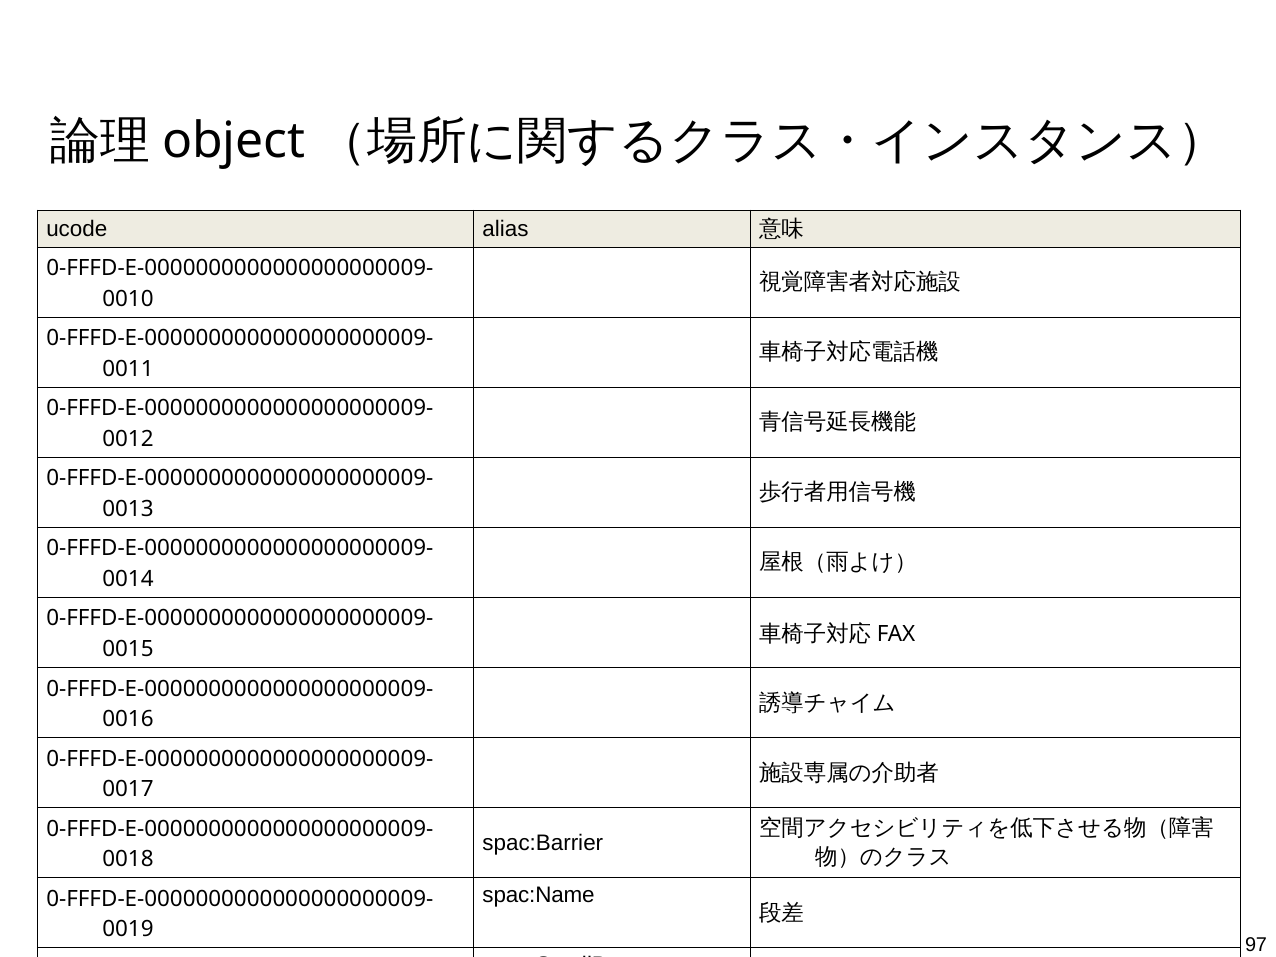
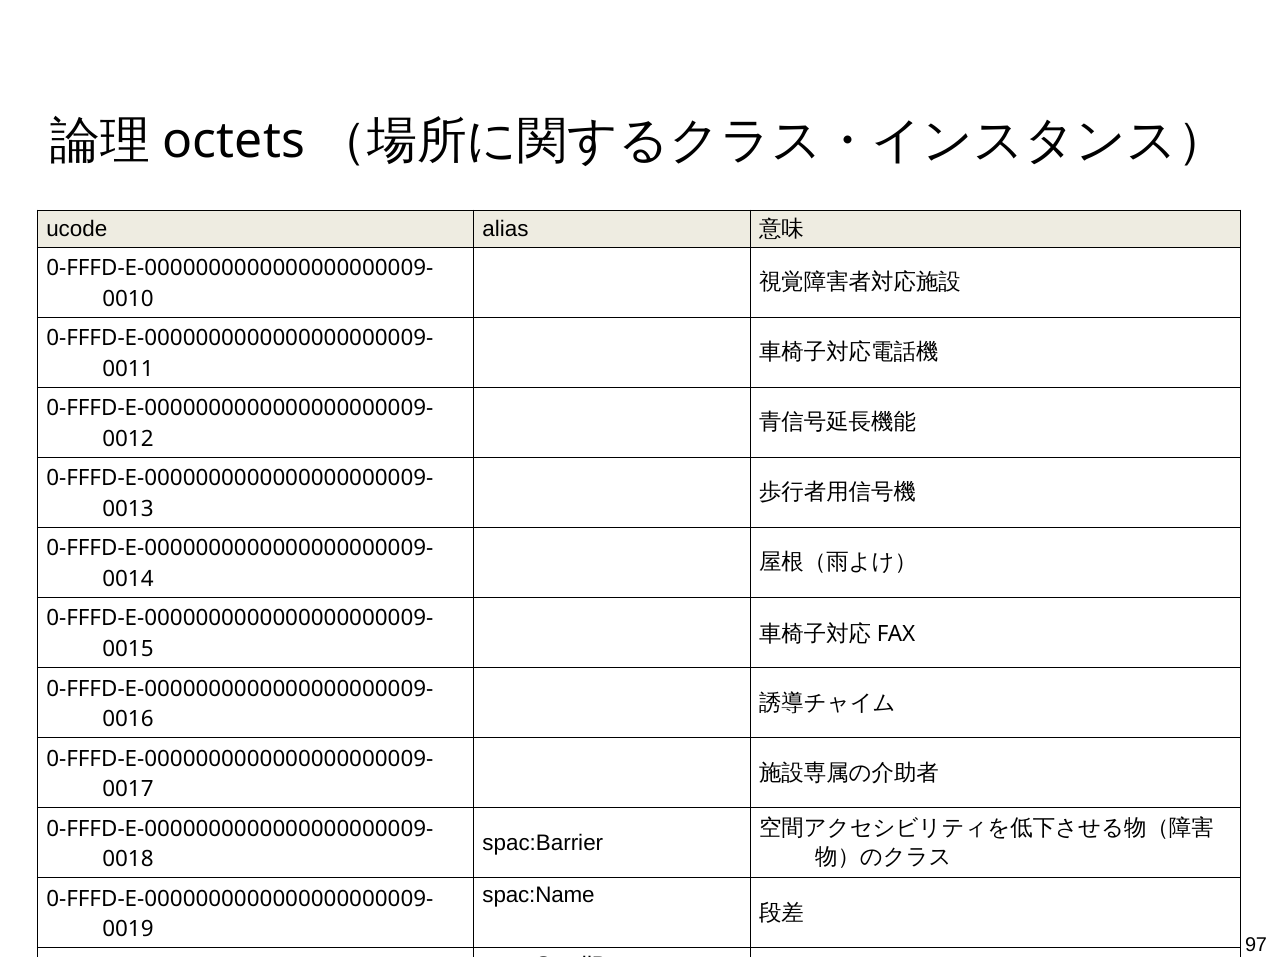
object: object -> octets (234, 142)
